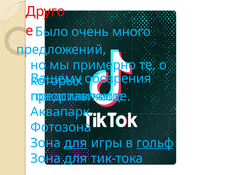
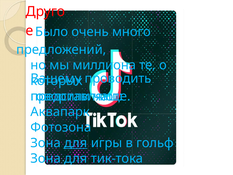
примерно: примерно -> миллиона (104, 65)
обозрения: обозрения -> проводить (118, 78)
гольф underline: present -> none (155, 143)
